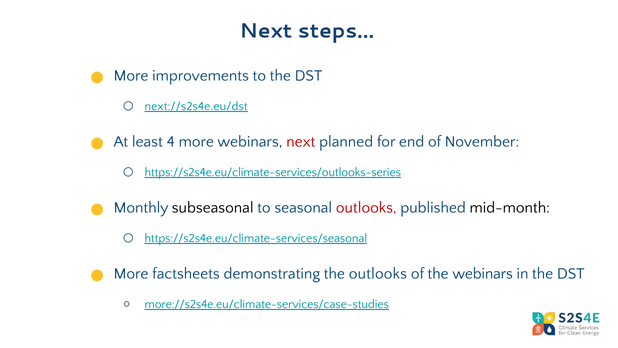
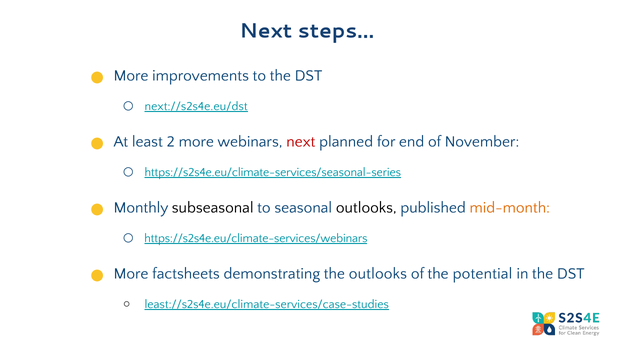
4: 4 -> 2 (171, 142)
https://s2s4e.eu/climate-services/outlooks-series: https://s2s4e.eu/climate-services/outlooks-series -> https://s2s4e.eu/climate-services/seasonal-series (273, 172)
outlooks colour: red -> black (366, 207)
mid-month colour: black -> orange (510, 207)
https://s2s4e.eu/climate-services/seasonal: https://s2s4e.eu/climate-services/seasonal -> https://s2s4e.eu/climate-services/webinars (256, 238)
the webinars: webinars -> potential (483, 273)
more://s2s4e.eu/climate-services/case-studies: more://s2s4e.eu/climate-services/case-studies -> least://s2s4e.eu/climate-services/case-studies (267, 304)
